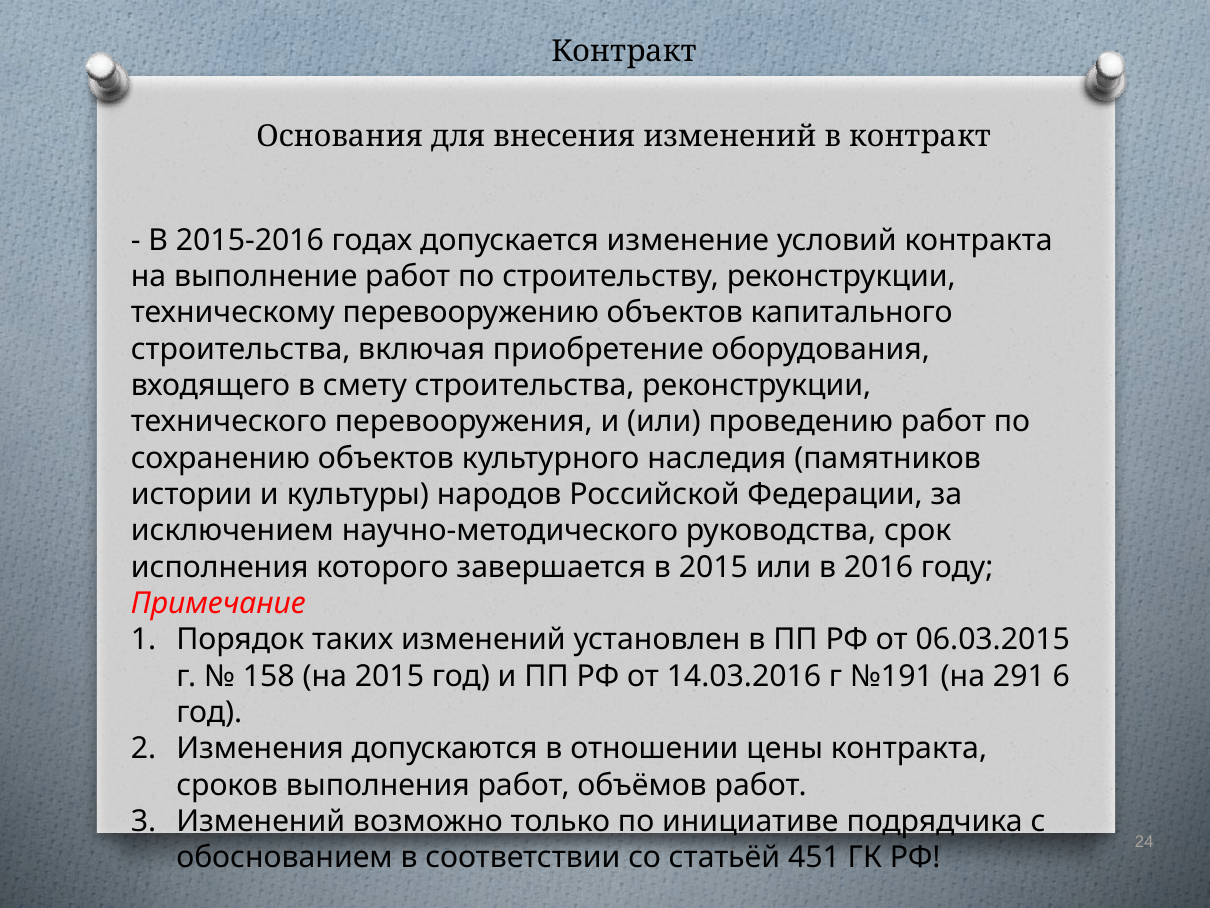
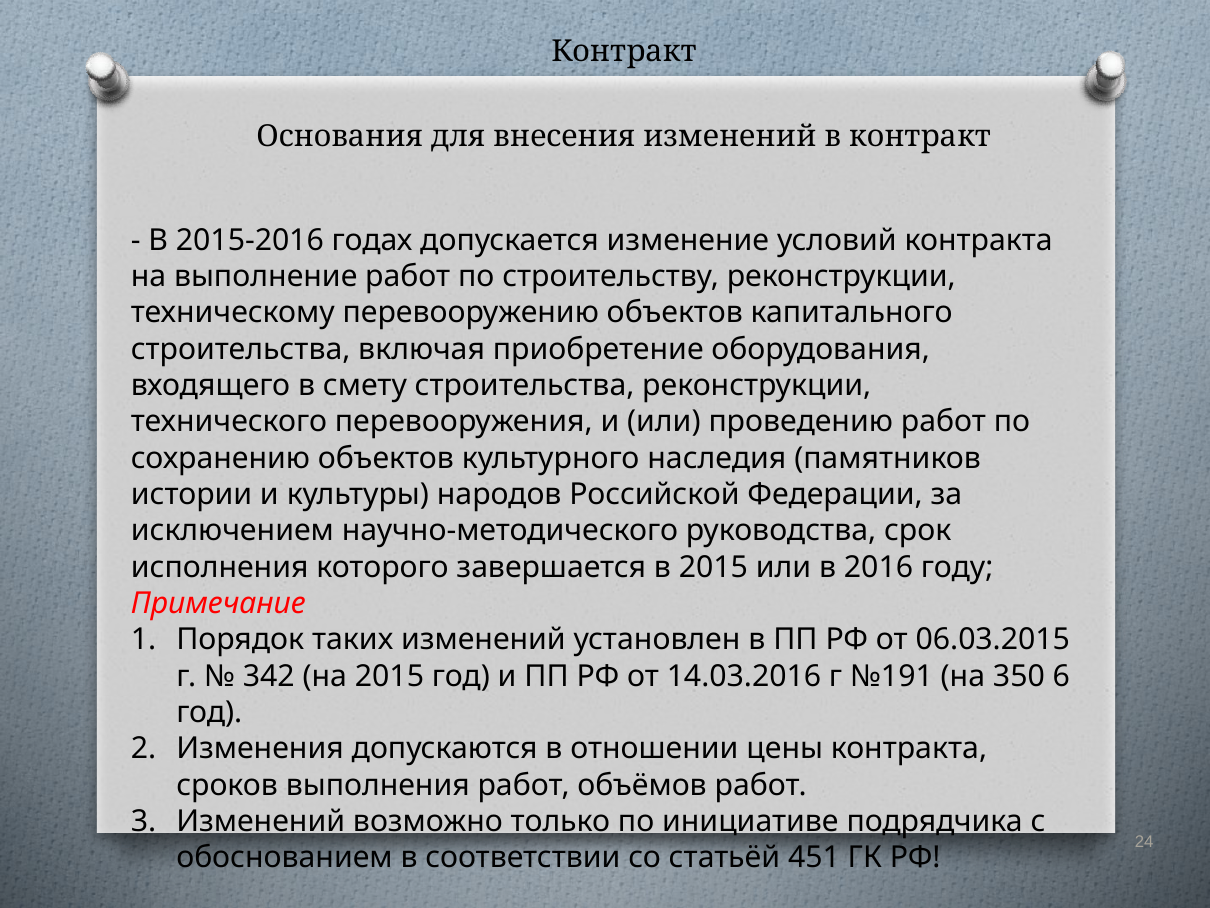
158: 158 -> 342 (269, 676)
291: 291 -> 350 (1019, 676)
